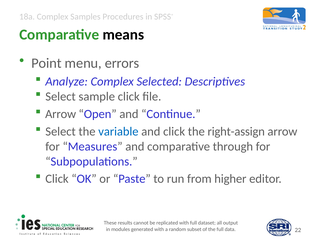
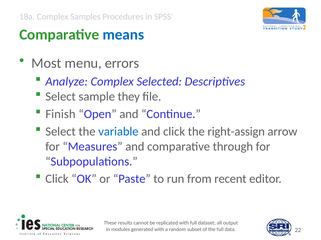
means colour: black -> blue (123, 35)
Point: Point -> Most (46, 63)
sample click: click -> they (129, 97)
Arrow: Arrow -> Finish (60, 114)
higher: higher -> recent (230, 179)
